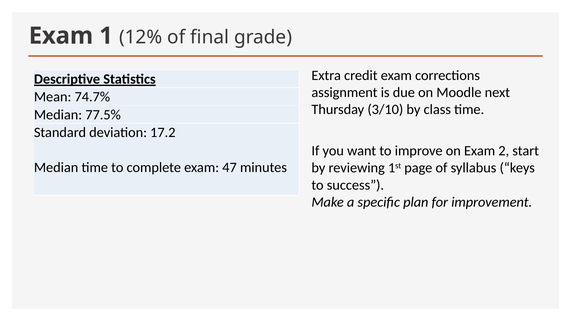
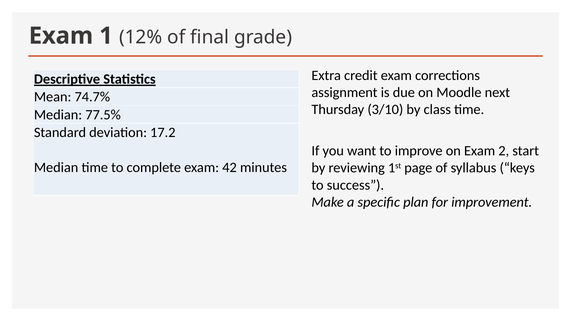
47: 47 -> 42 (230, 167)
